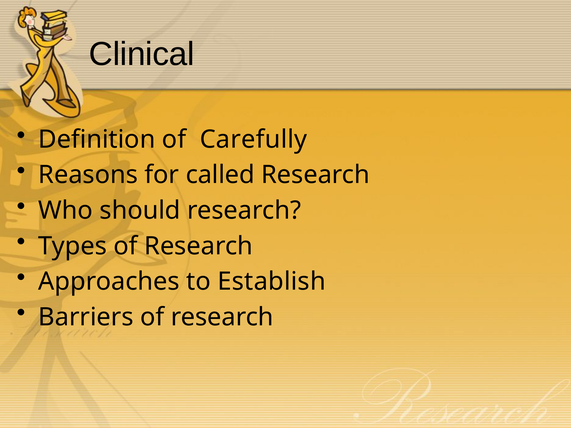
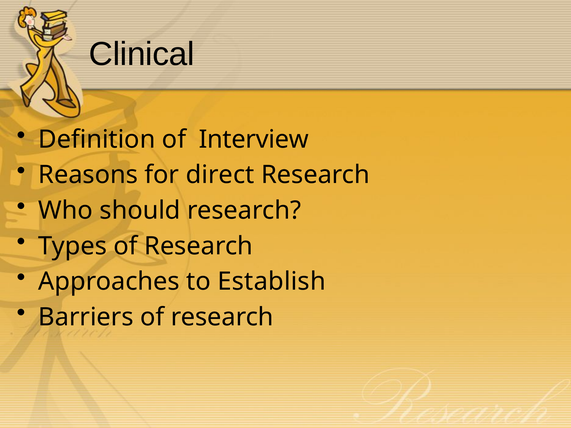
Carefully: Carefully -> Interview (254, 140)
called: called -> direct (220, 175)
